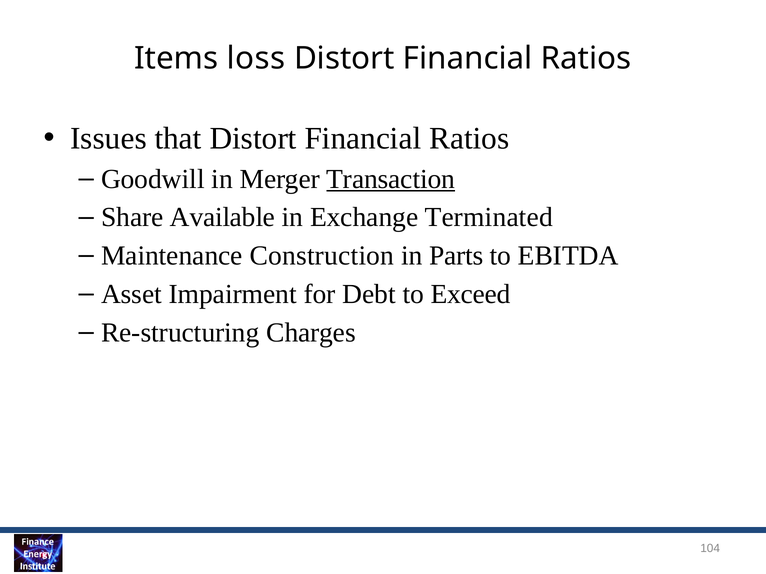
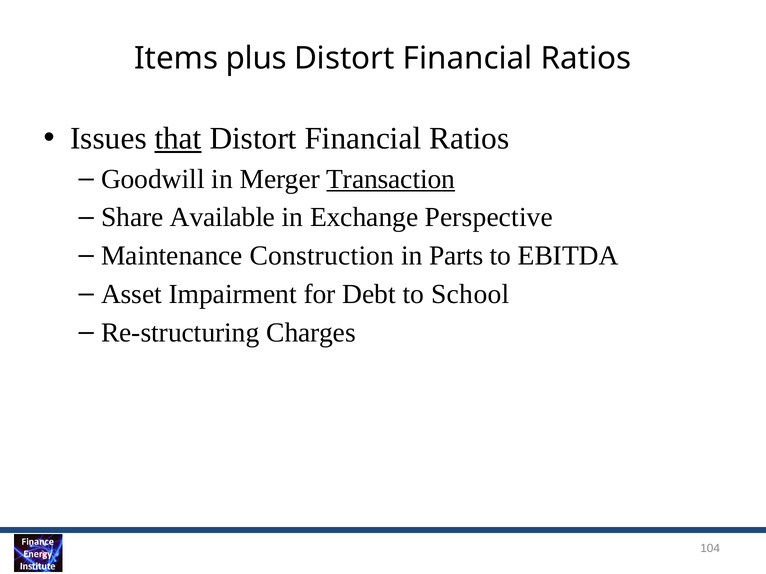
loss: loss -> plus (256, 59)
that underline: none -> present (178, 139)
Terminated: Terminated -> Perspective (489, 218)
Exceed: Exceed -> School (470, 295)
